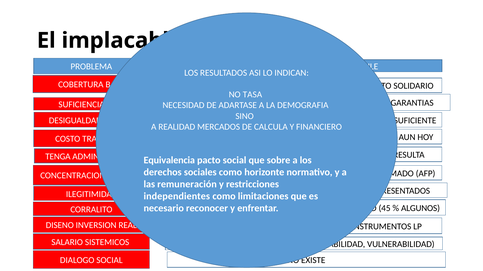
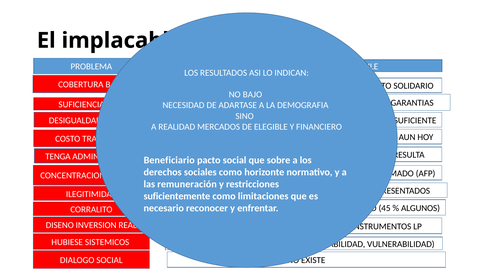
NO TASA: TASA -> BAJO (252, 95)
CALCULA: CALCULA -> ELEGIBLE (271, 127)
Equivalencia: Equivalencia -> Beneficiario (169, 161)
independientes: independientes -> suficientemente (177, 197)
SALARIO: SALARIO -> HUBIESE (67, 243)
